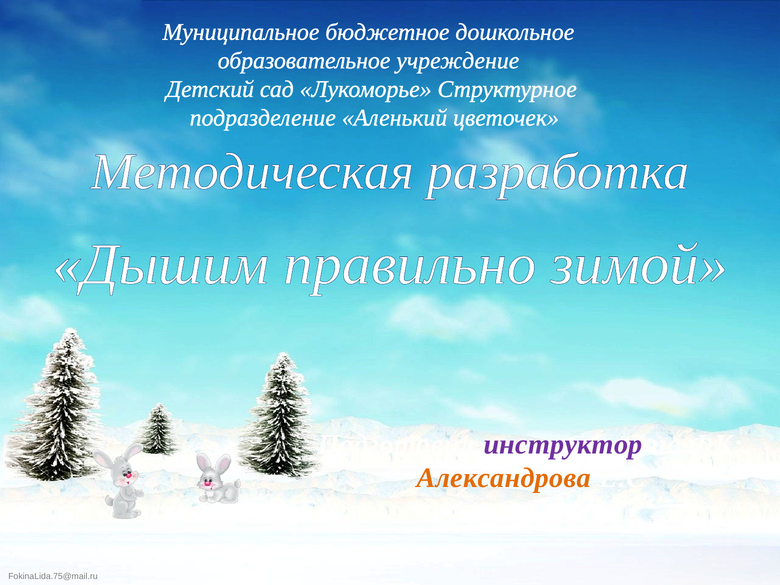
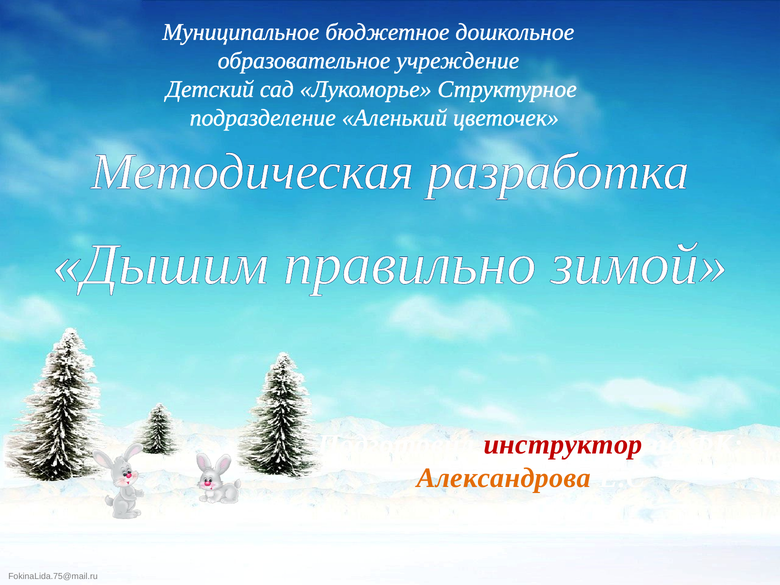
инструктор colour: purple -> red (563, 444)
